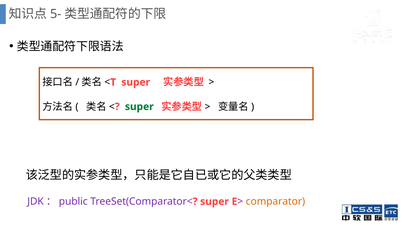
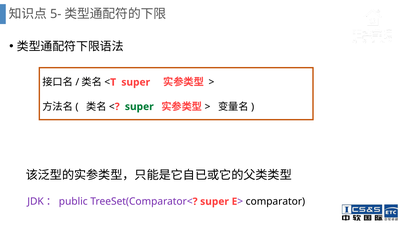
comparator colour: orange -> black (275, 201)
